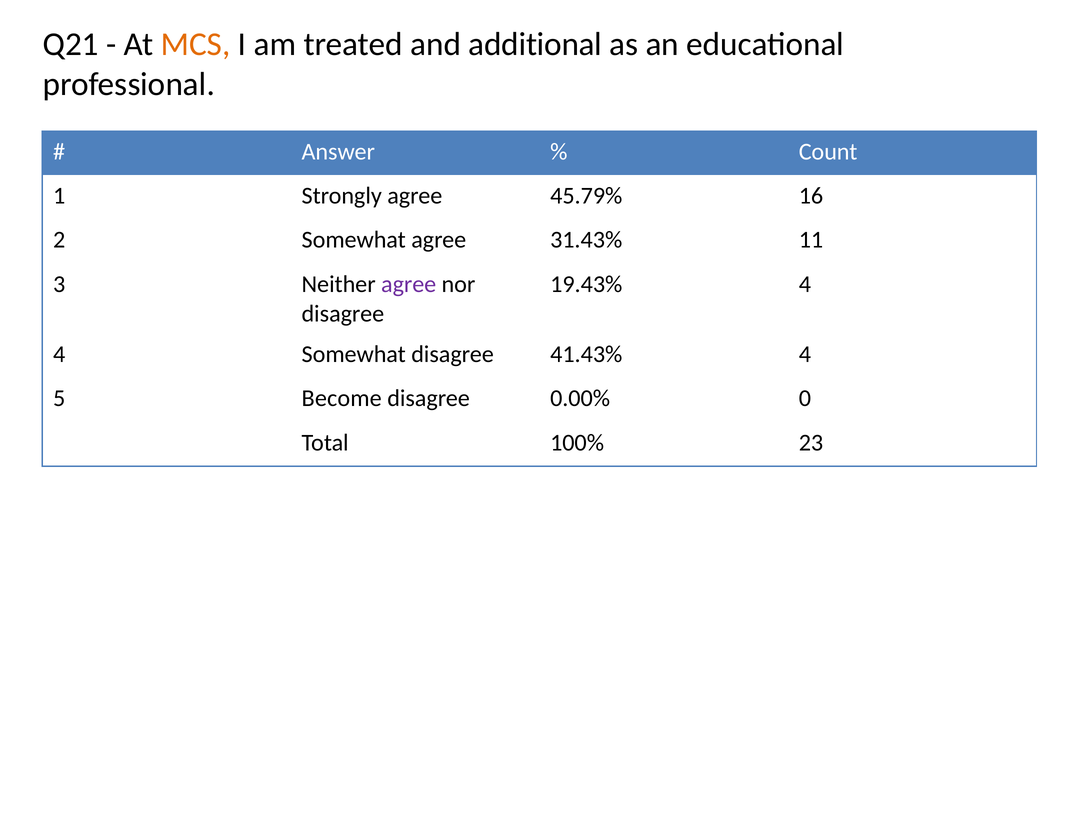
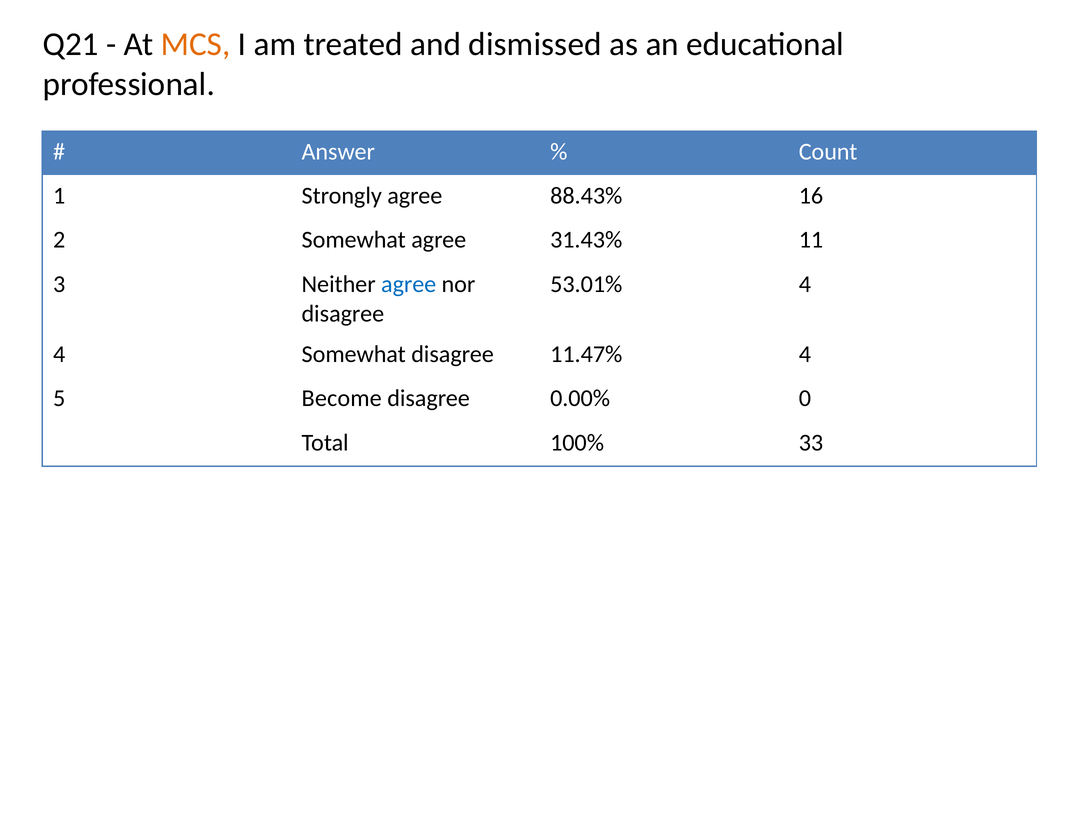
additional: additional -> dismissed (535, 44)
45.79%: 45.79% -> 88.43% (586, 196)
agree colour: purple -> blue (409, 284)
19.43%: 19.43% -> 53.01% (586, 284)
41.43%: 41.43% -> 11.47% (586, 354)
23: 23 -> 33 (811, 442)
